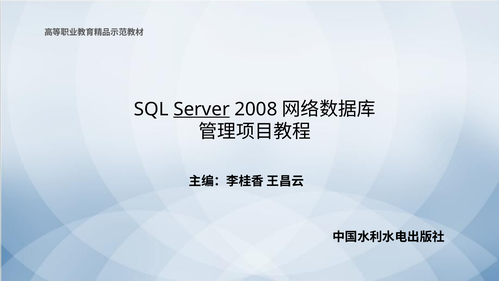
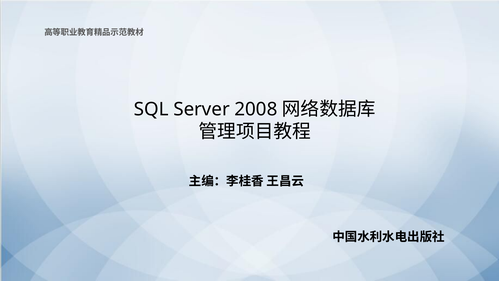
Server underline: present -> none (202, 109)
